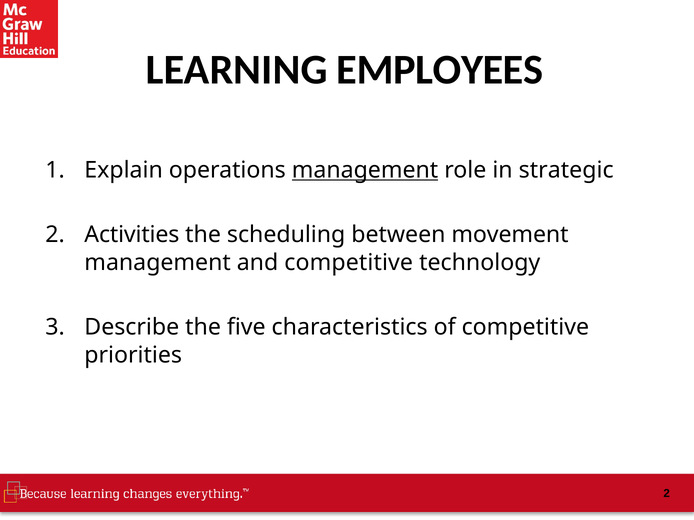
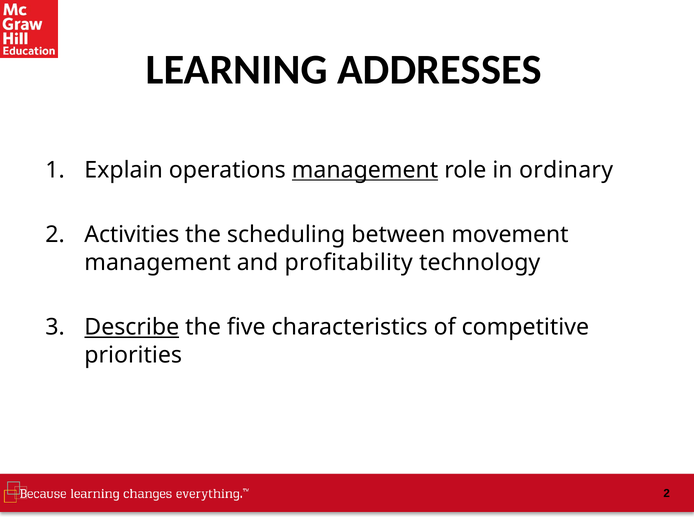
EMPLOYEES: EMPLOYEES -> ADDRESSES (439, 70)
strategic: strategic -> ordinary (566, 170)
and competitive: competitive -> profitability (349, 263)
Describe underline: none -> present (132, 327)
